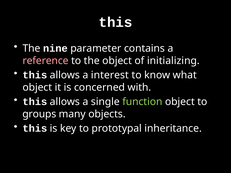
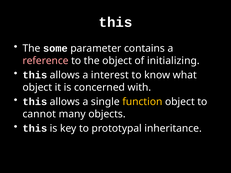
nine: nine -> some (55, 48)
function colour: light green -> yellow (142, 102)
groups: groups -> cannot (39, 114)
